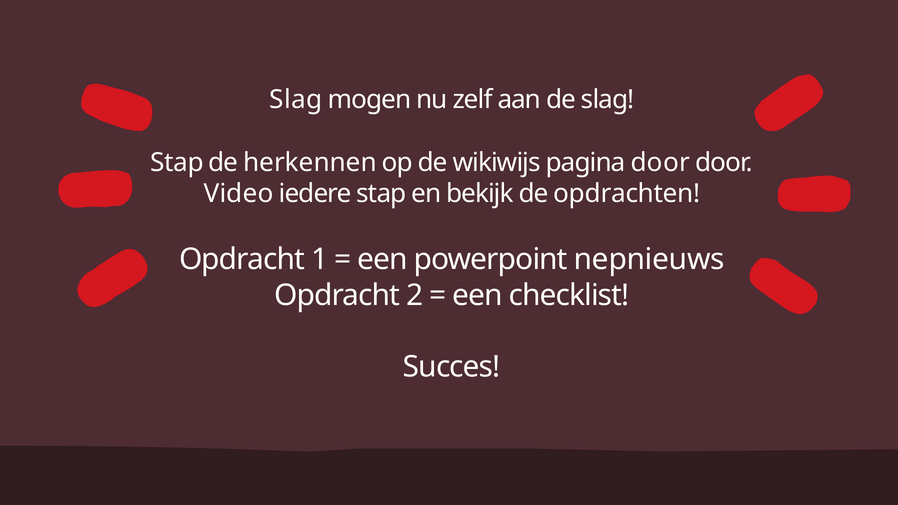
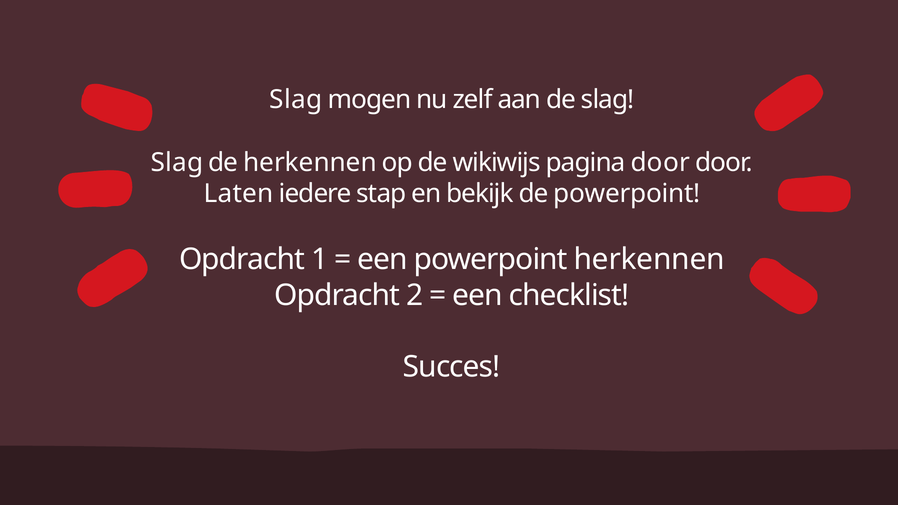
Stap: Stap -> Slag (177, 162)
Video: Video -> Laten (239, 194)
de opdrachten: opdrachten -> powerpoint (627, 194)
powerpoint nepnieuws: nepnieuws -> herkennen (649, 259)
